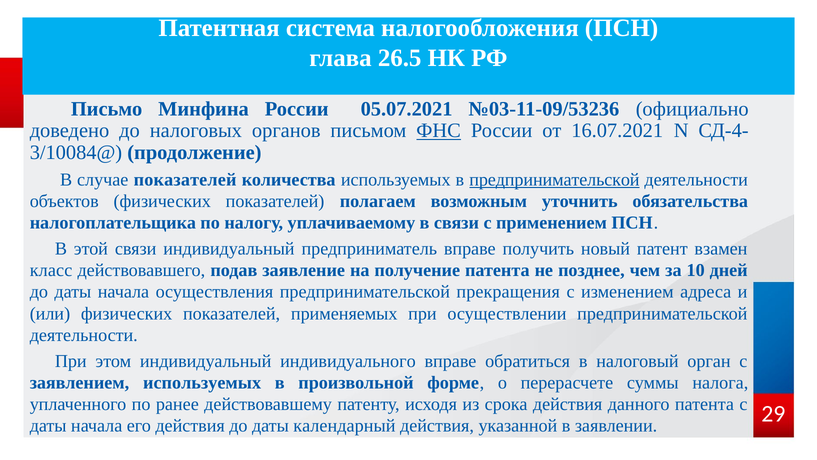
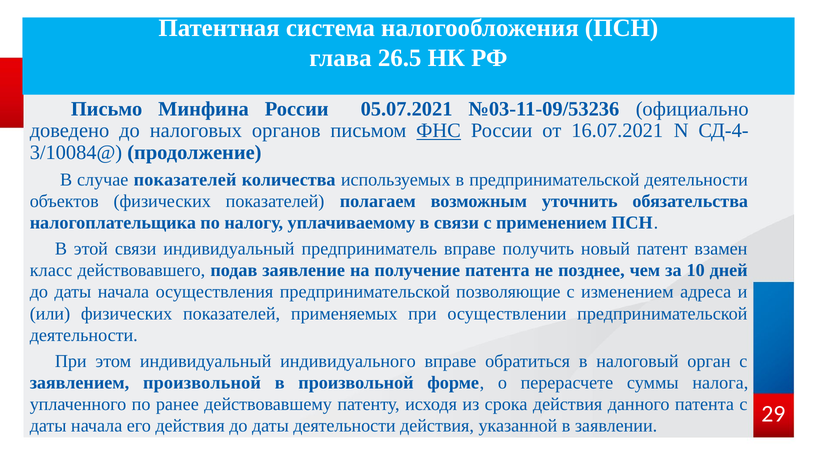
предпринимательской underline: present -> none (554, 179)
прекращения: прекращения -> позволяющие (508, 292)
заявлением используемых: используемых -> произвольной (202, 382)
даты календарный: календарный -> деятельности (345, 426)
